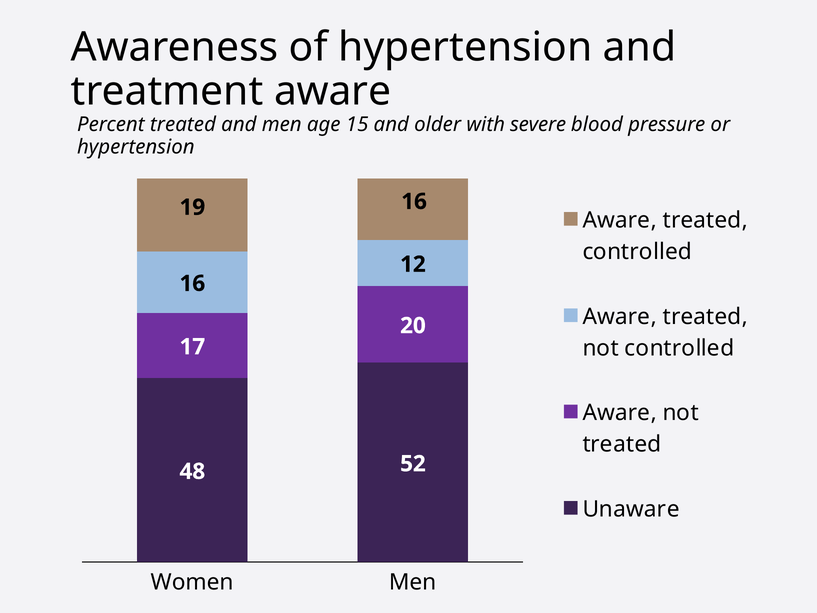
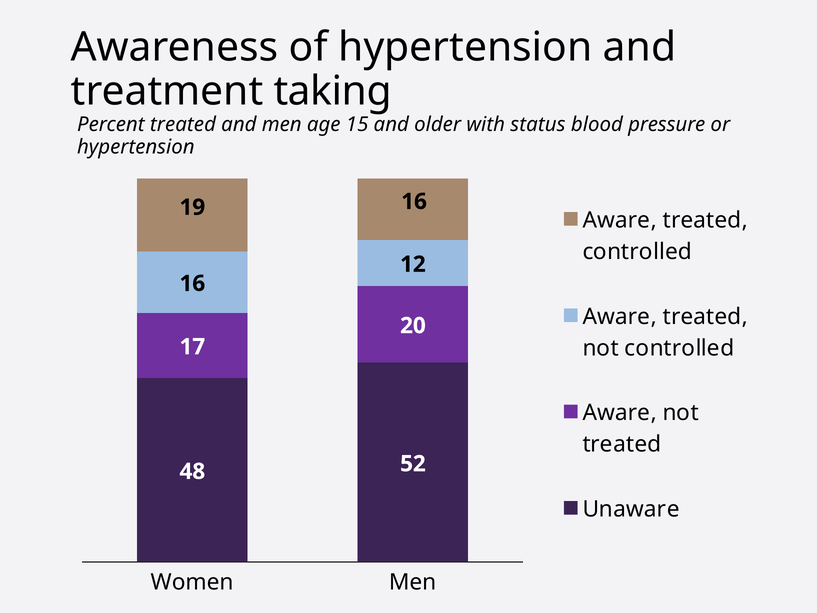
treatment aware: aware -> taking (333, 91)
severe: severe -> status (538, 125)
